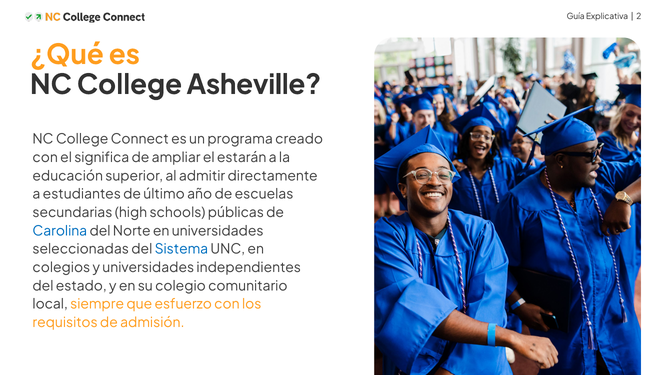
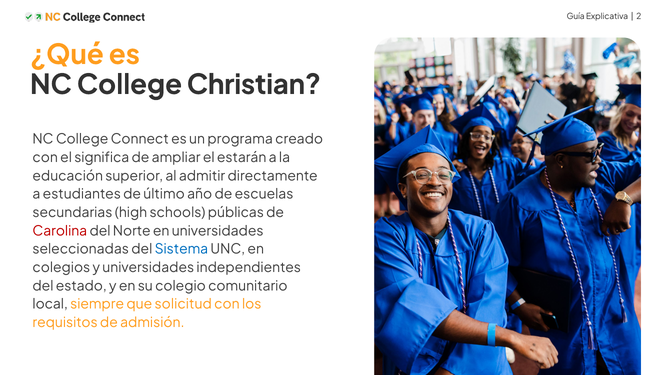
Asheville: Asheville -> Christian (254, 85)
Carolina colour: blue -> red (60, 231)
esfuerzo: esfuerzo -> solicitud (183, 304)
